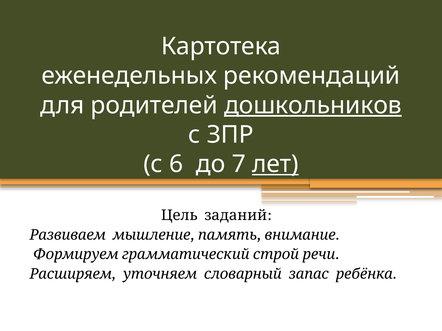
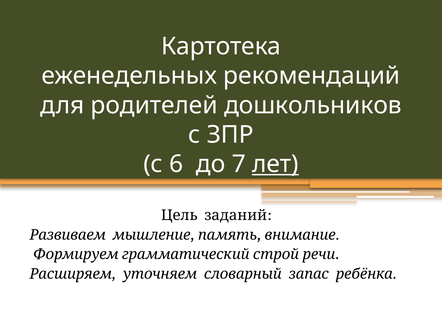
дошкольников underline: present -> none (313, 105)
